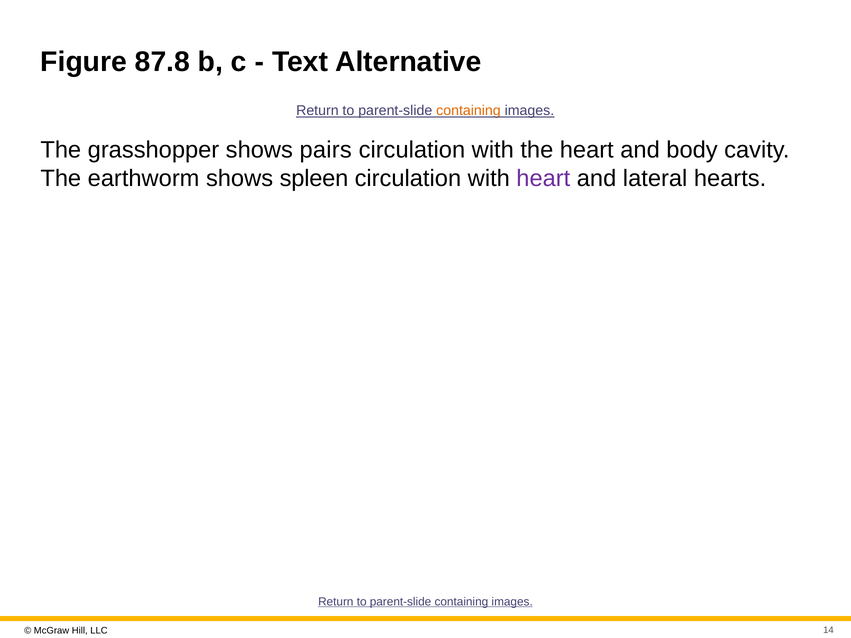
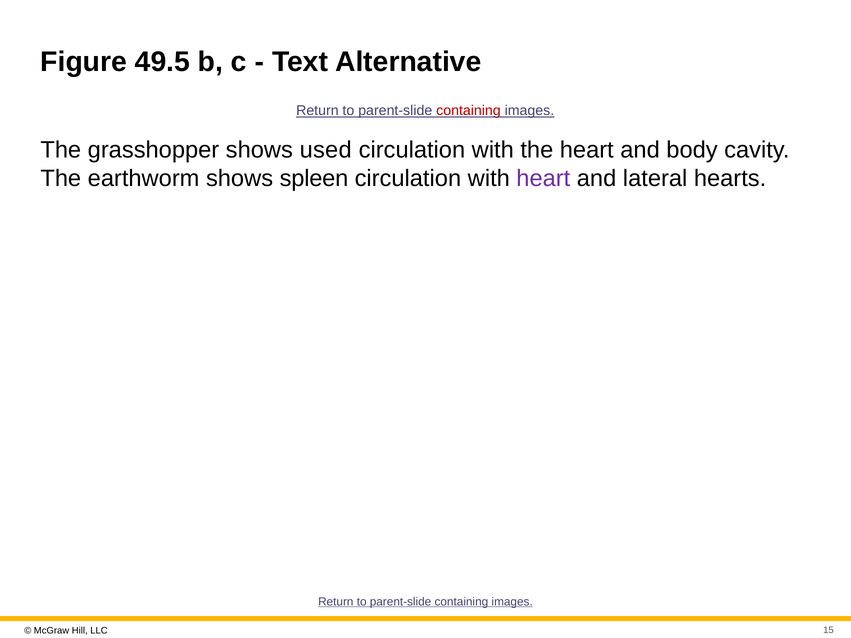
87.8: 87.8 -> 49.5 (162, 62)
containing colour: orange -> red (468, 111)
pairs: pairs -> used (326, 150)
14: 14 -> 15 (828, 630)
